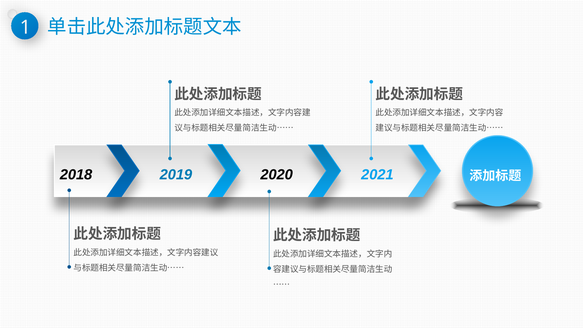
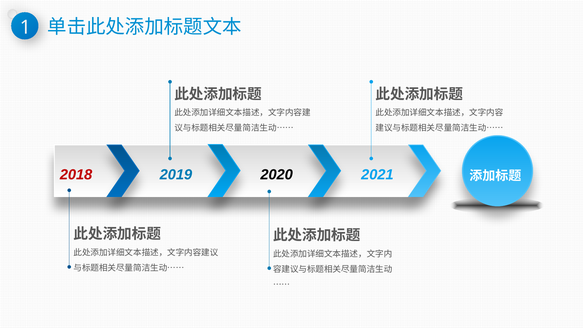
2018 colour: black -> red (76, 174)
